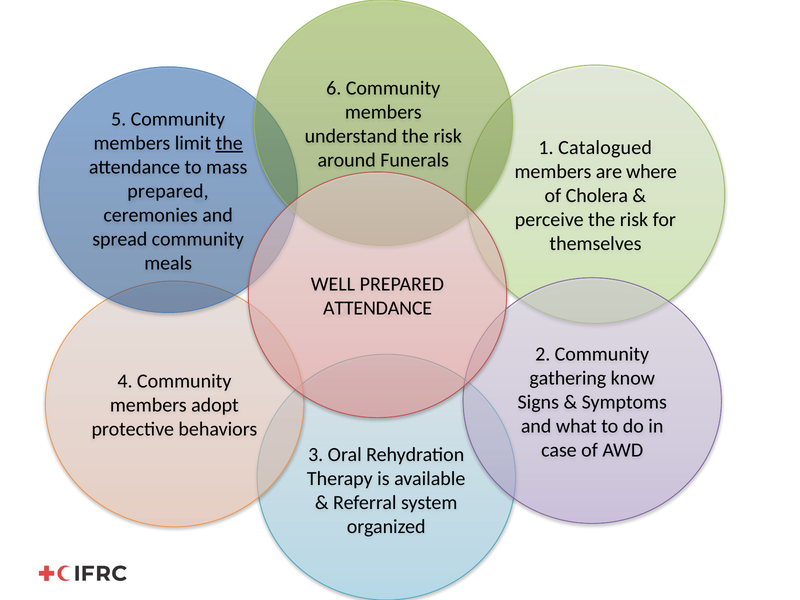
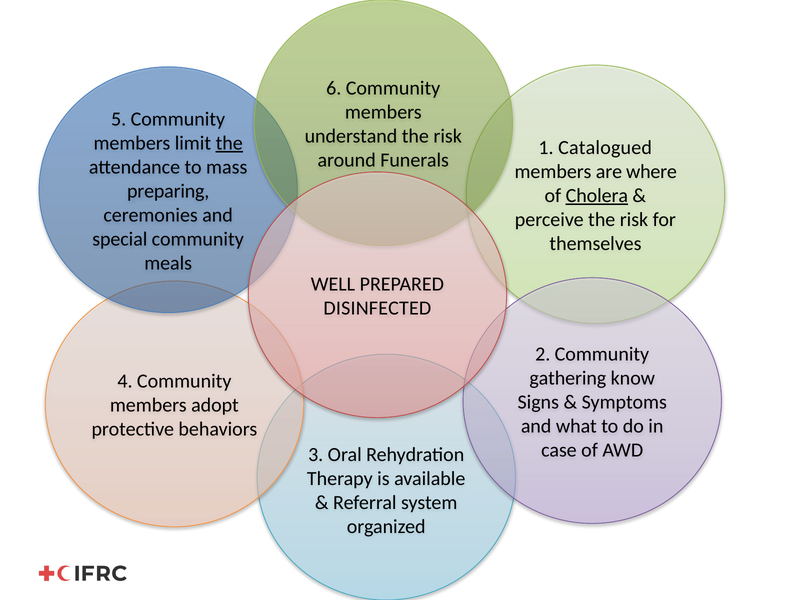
prepared: prepared -> preparing (168, 191)
Cholera underline: none -> present (597, 196)
spread: spread -> special (120, 239)
ATTENDANCE: ATTENDANCE -> DISINFECTED (377, 308)
